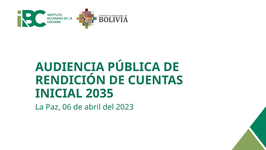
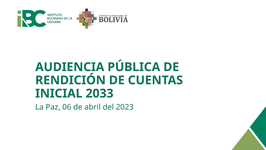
2035: 2035 -> 2033 (100, 93)
